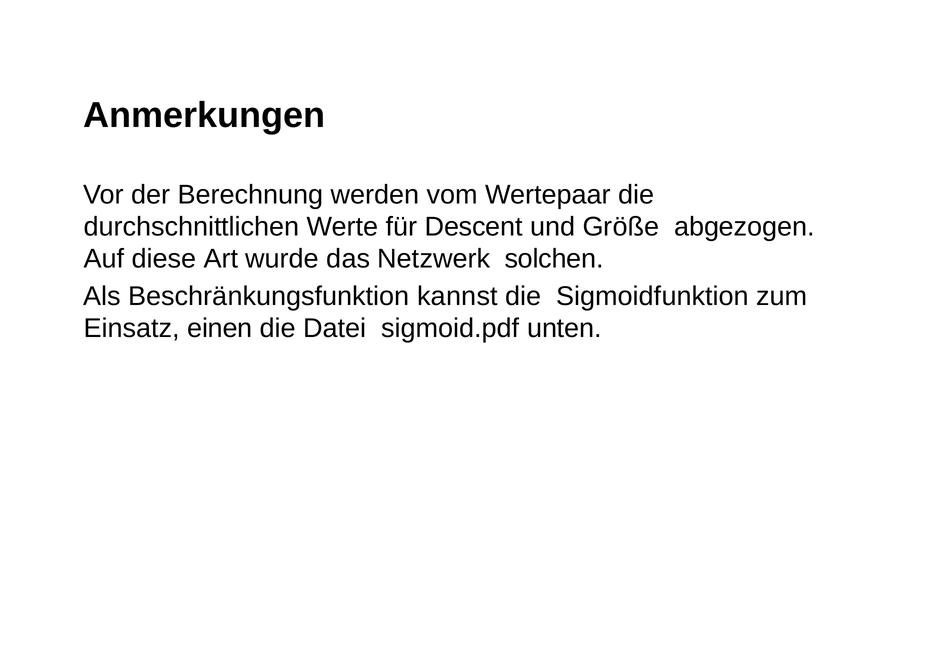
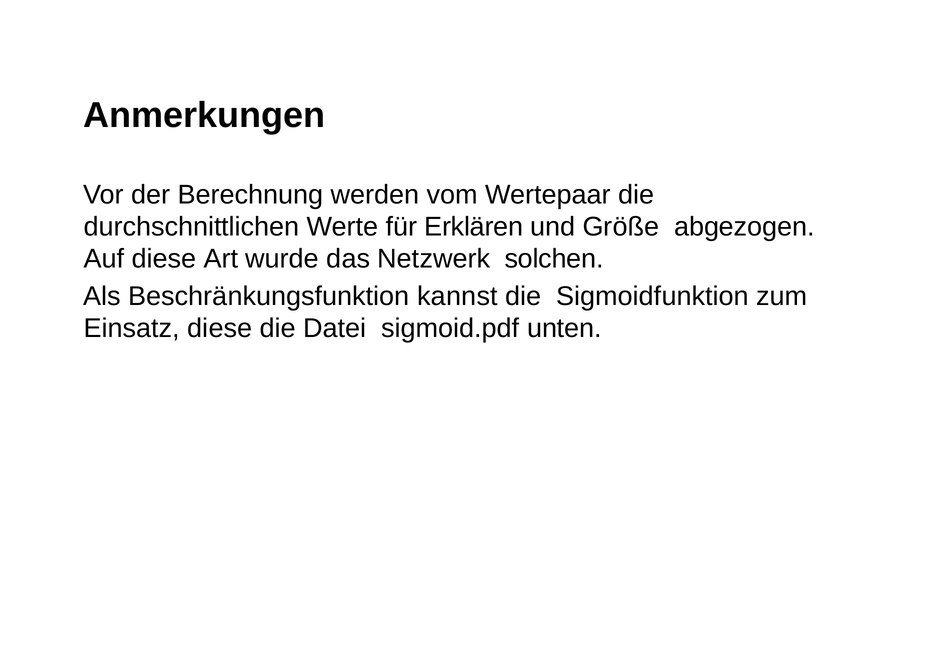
Descent: Descent -> Erklären (474, 227)
Einsatz einen: einen -> diese (220, 328)
